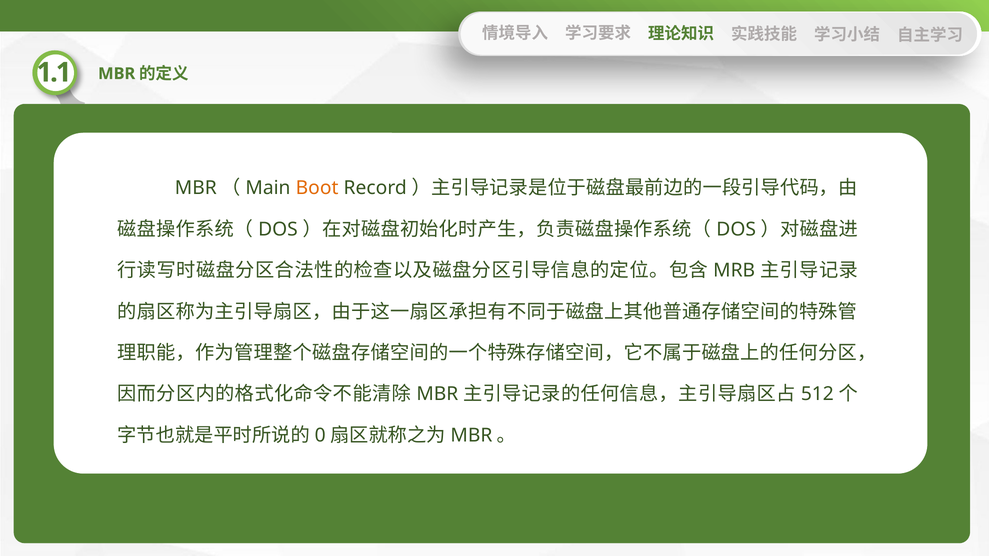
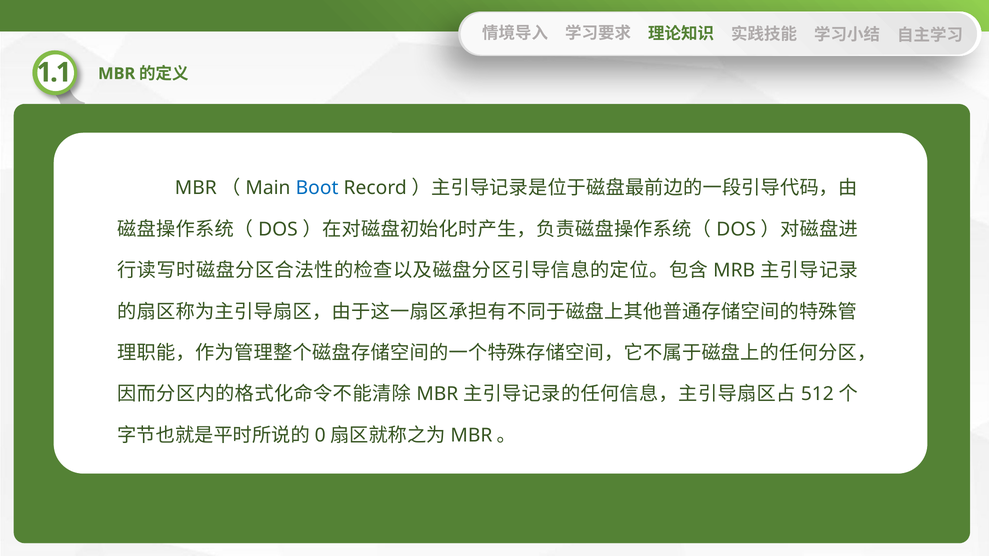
Boot colour: orange -> blue (317, 188)
